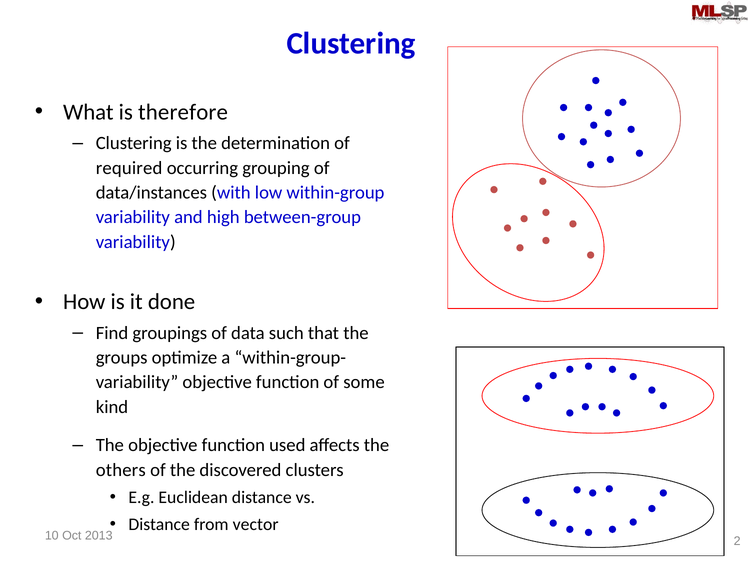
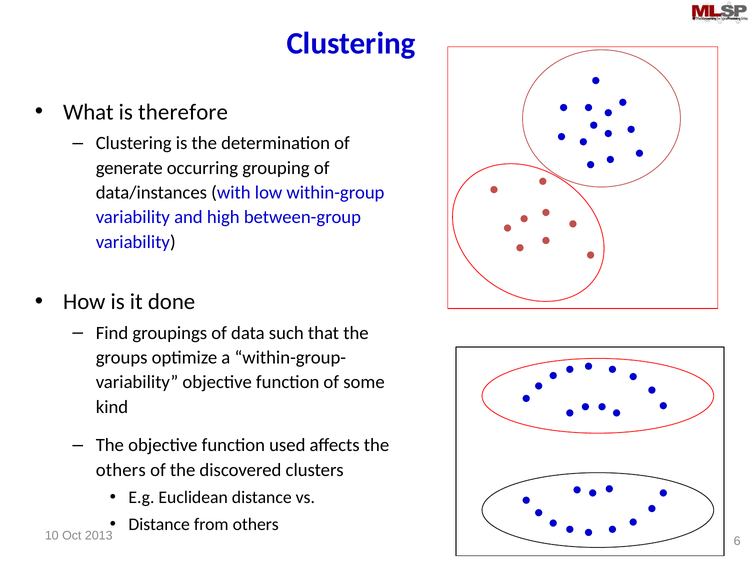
required: required -> generate (129, 168)
from vector: vector -> others (256, 525)
2: 2 -> 6 (737, 541)
